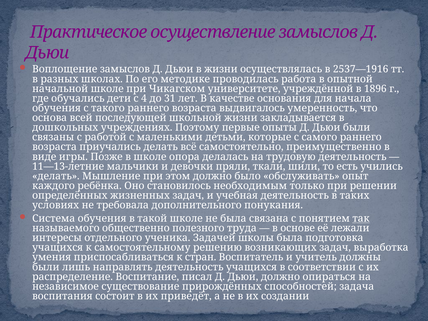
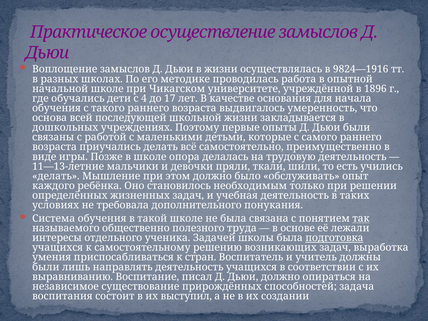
2537—1916: 2537—1916 -> 9824—1916 (361, 69)
31: 31 -> 17 (170, 98)
подготовка underline: none -> present (334, 238)
распределение: распределение -> выравниванию (73, 277)
приведёт: приведёт -> выступил (186, 296)
